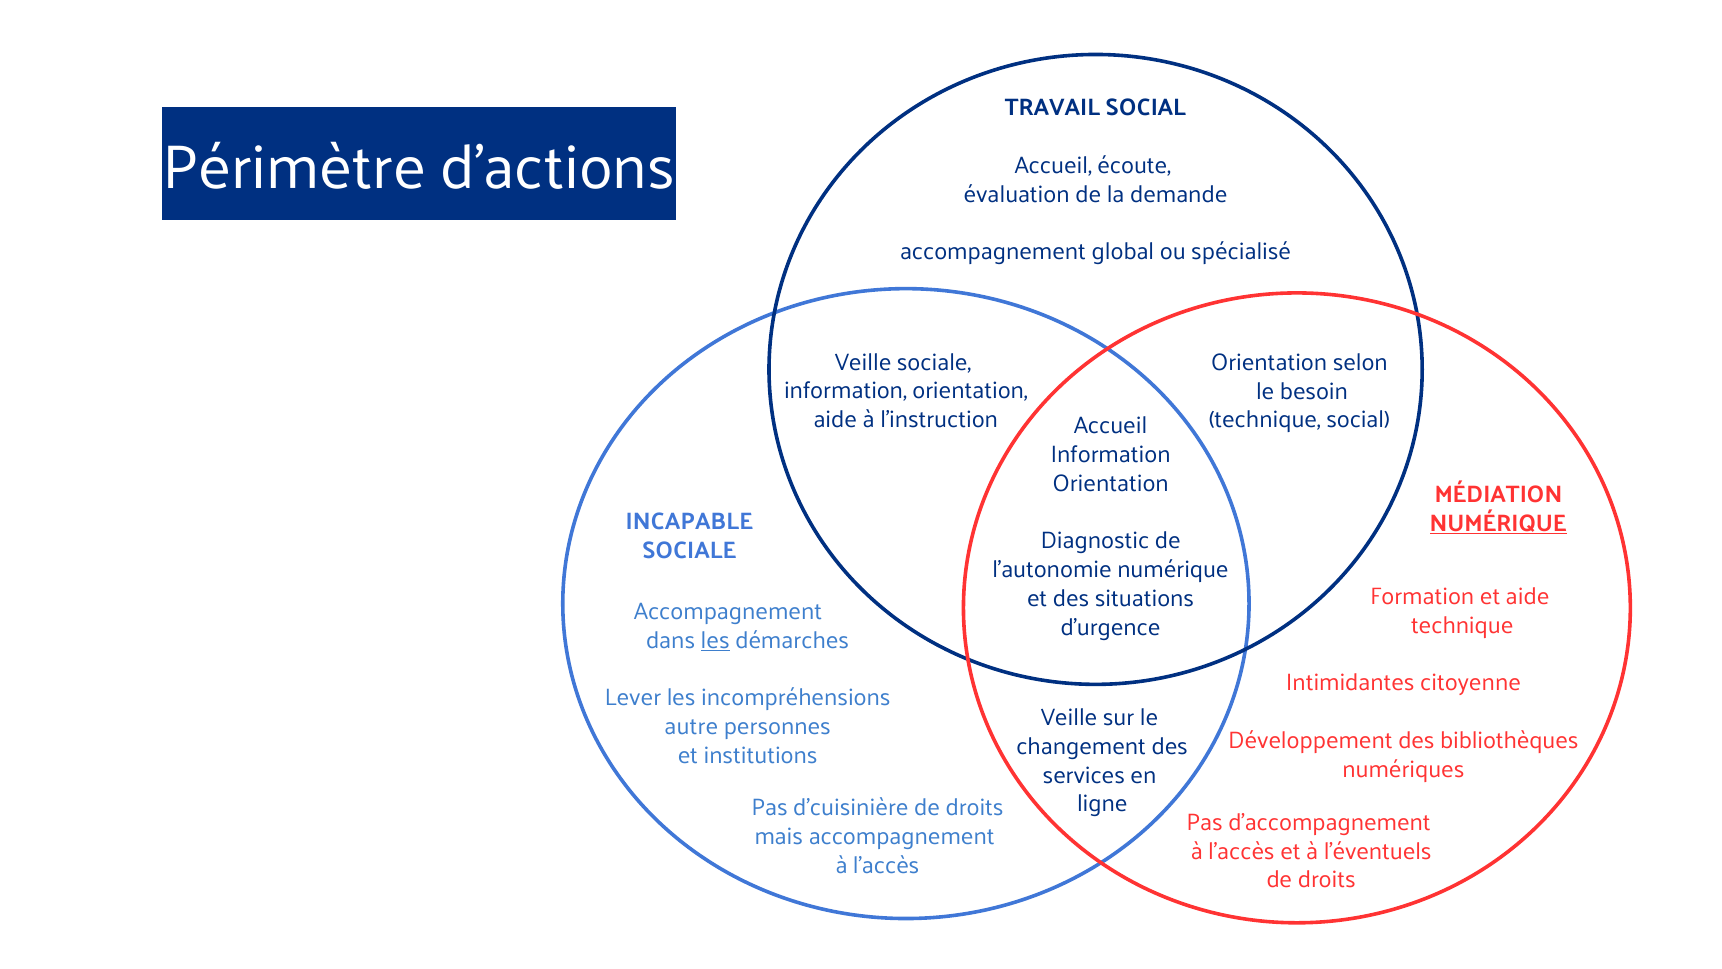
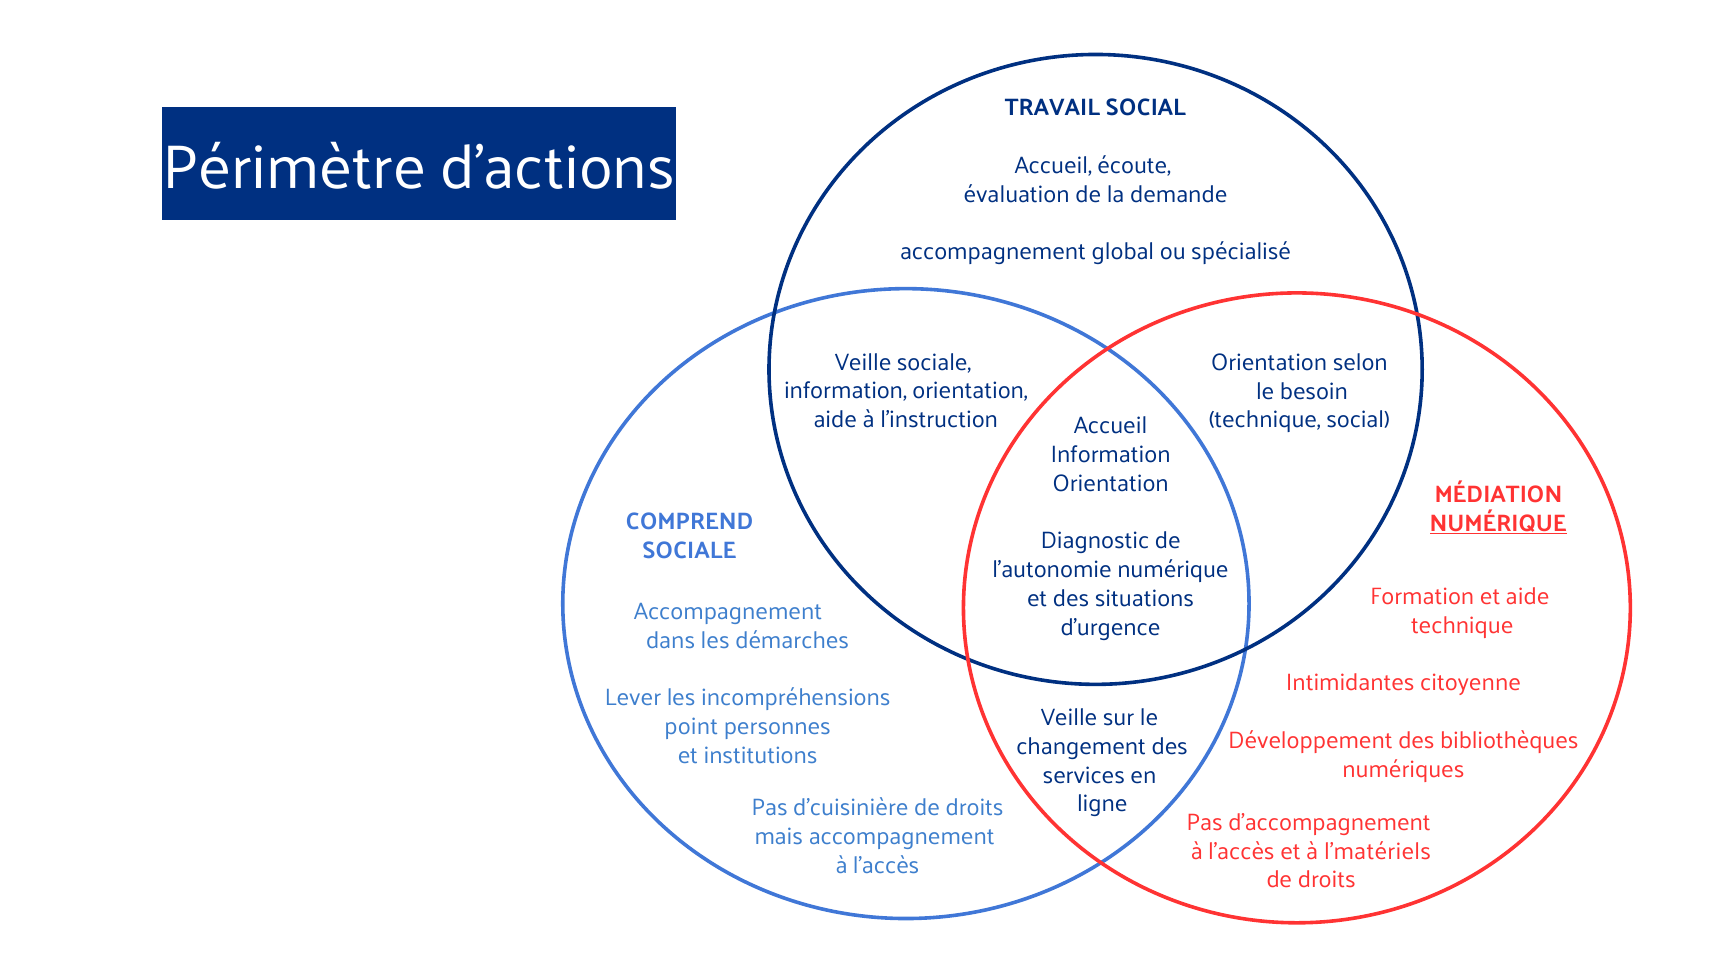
INCAPABLE: INCAPABLE -> COMPREND (690, 522)
les underline: present -> none (715, 640)
autre: autre -> point (691, 726)
l’éventuels: l’éventuels -> l’matériels (1378, 851)
